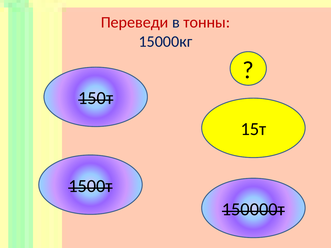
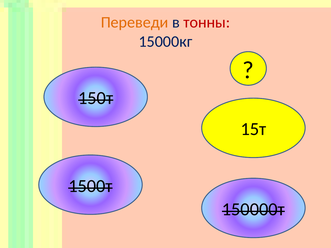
Переведи colour: red -> orange (135, 22)
